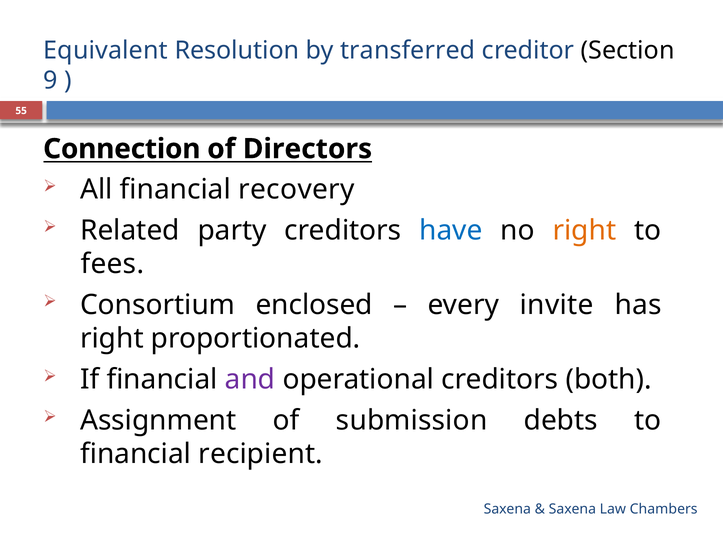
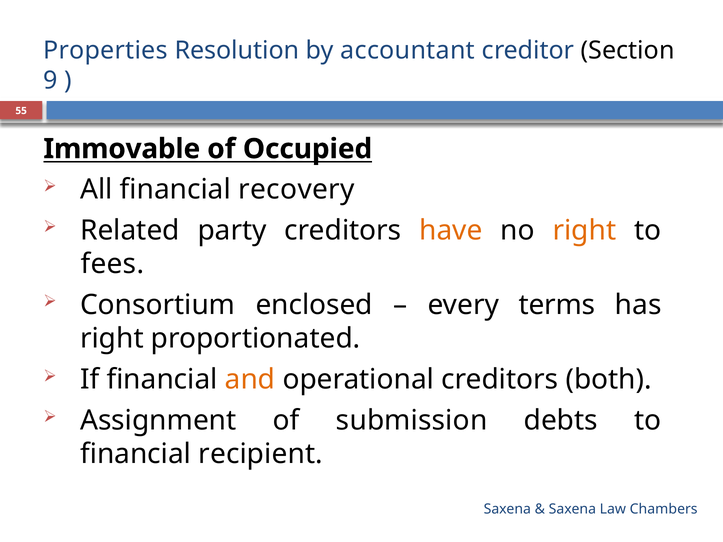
Equivalent: Equivalent -> Properties (106, 51)
transferred: transferred -> accountant (408, 51)
Connection: Connection -> Immovable (122, 149)
Directors: Directors -> Occupied (308, 149)
have colour: blue -> orange (451, 231)
invite: invite -> terms (557, 305)
and colour: purple -> orange (250, 380)
